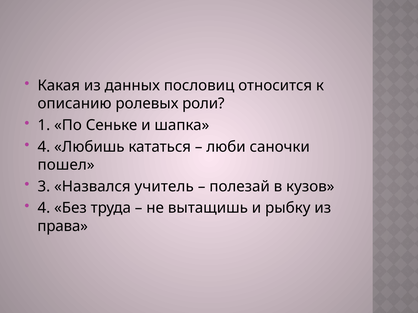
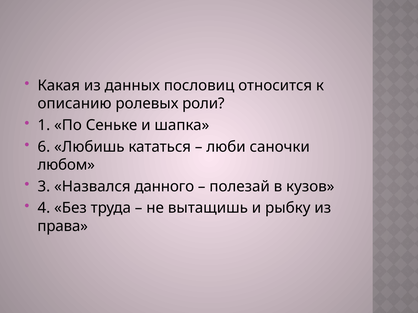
4: 4 -> 6 (44, 147)
пошел: пошел -> любом (66, 165)
учитель: учитель -> данного (164, 187)
